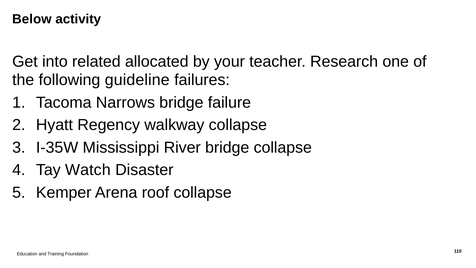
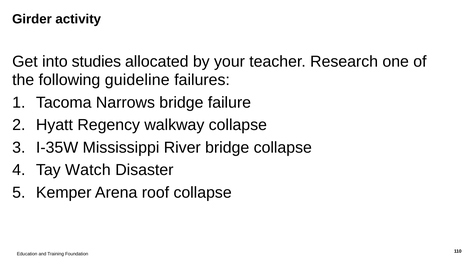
Below: Below -> Girder (32, 19)
related: related -> studies (96, 61)
